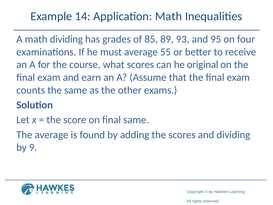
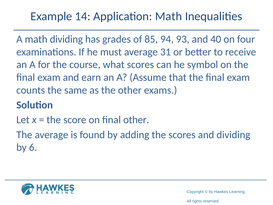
89: 89 -> 94 (167, 39)
95: 95 -> 40 (216, 39)
55: 55 -> 31 (166, 52)
original: original -> symbol (203, 65)
final same: same -> other (136, 120)
9: 9 -> 6 (33, 147)
